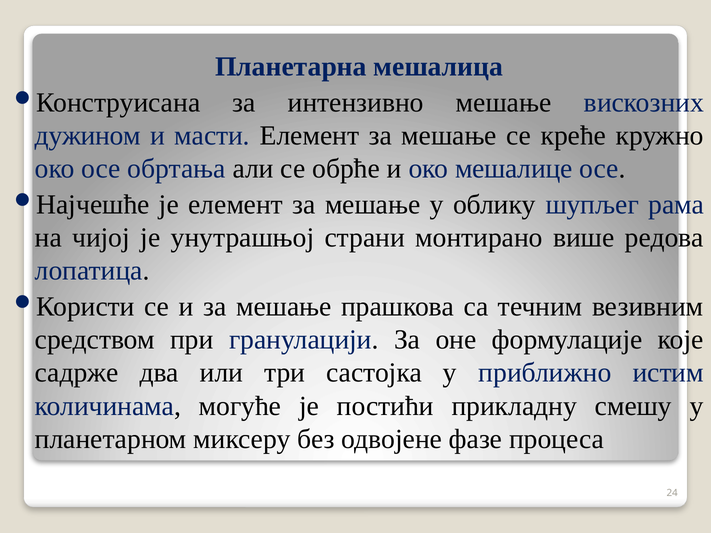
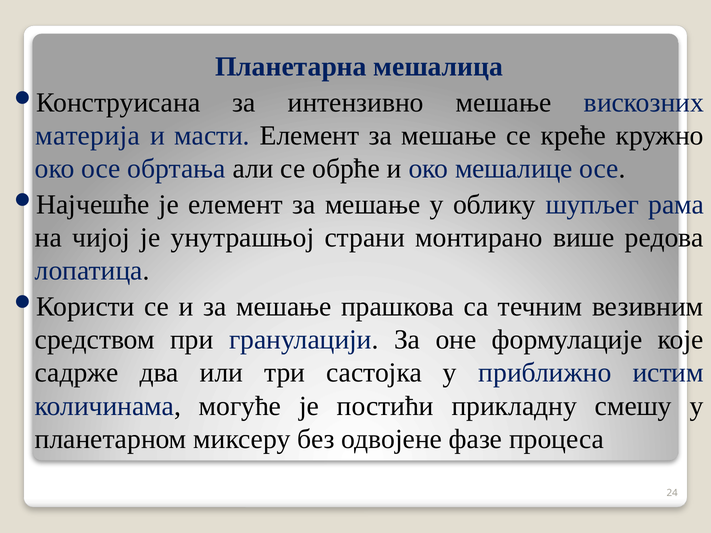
дужином: дужином -> материја (88, 136)
